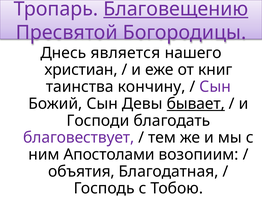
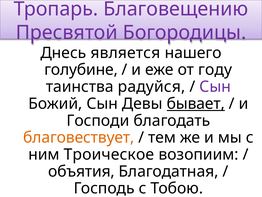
Благовещению underline: present -> none (176, 9)
христиан: христиан -> голубине (81, 70)
книг: книг -> году (215, 70)
кончину: кончину -> радуйся (151, 87)
благовествует colour: purple -> orange (79, 137)
Апостолами: Апостолами -> Троическое (109, 154)
